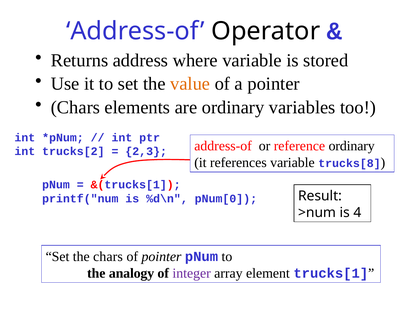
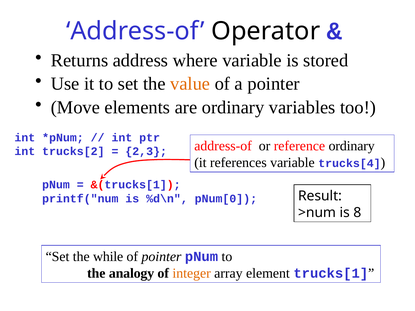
Chars: Chars -> Move (75, 108)
trucks[8: trucks[8 -> trucks[4 (349, 164)
4: 4 -> 8 (357, 213)
the chars: chars -> while (108, 257)
integer colour: purple -> orange (192, 273)
